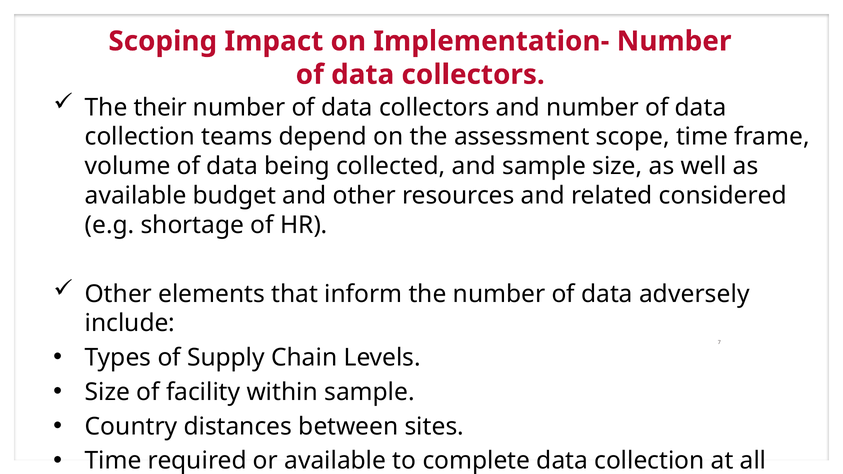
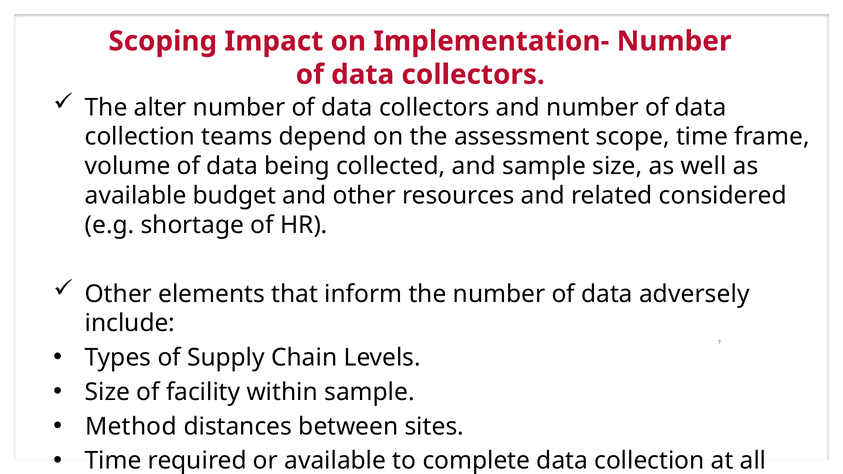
their: their -> alter (160, 107)
Country: Country -> Method (131, 427)
